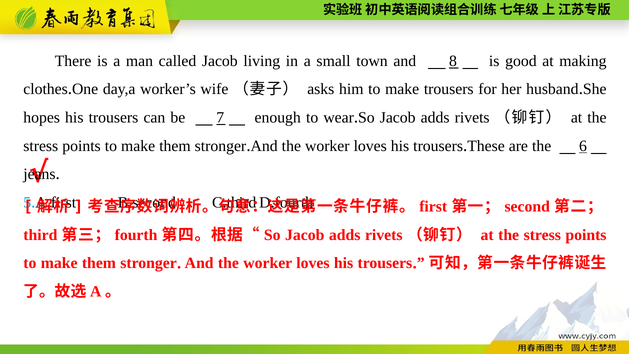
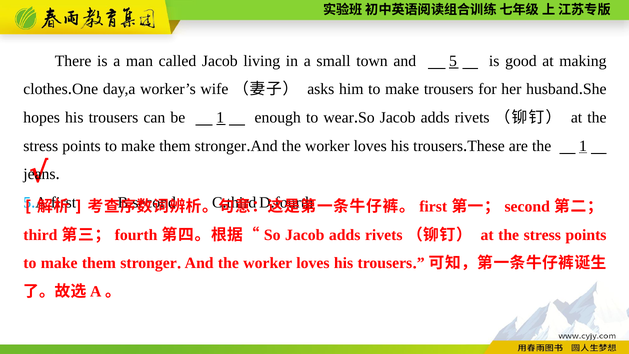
and 8: 8 -> 5 (453, 61)
be 7: 7 -> 1 (220, 117)
the 6: 6 -> 1 (583, 146)
